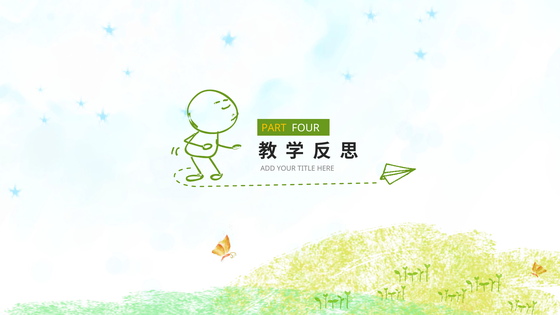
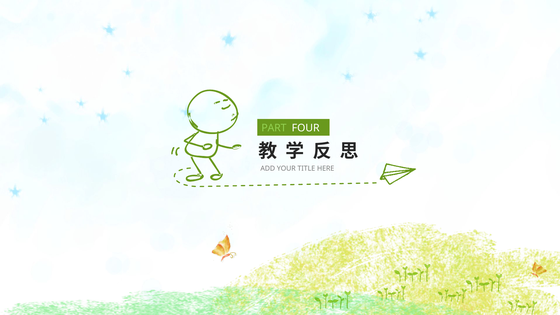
PART colour: yellow -> light green (274, 128)
